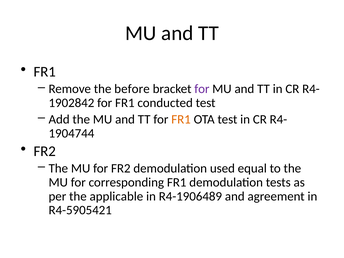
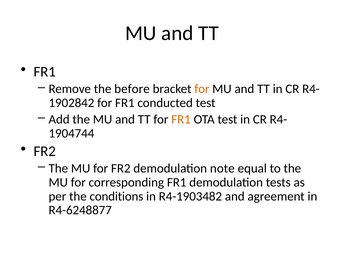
for colour: purple -> orange (202, 89)
used: used -> note (222, 168)
applicable: applicable -> conditions (116, 196)
R4-1906489: R4-1906489 -> R4-1903482 (190, 196)
R4-5905421: R4-5905421 -> R4-6248877 (80, 210)
